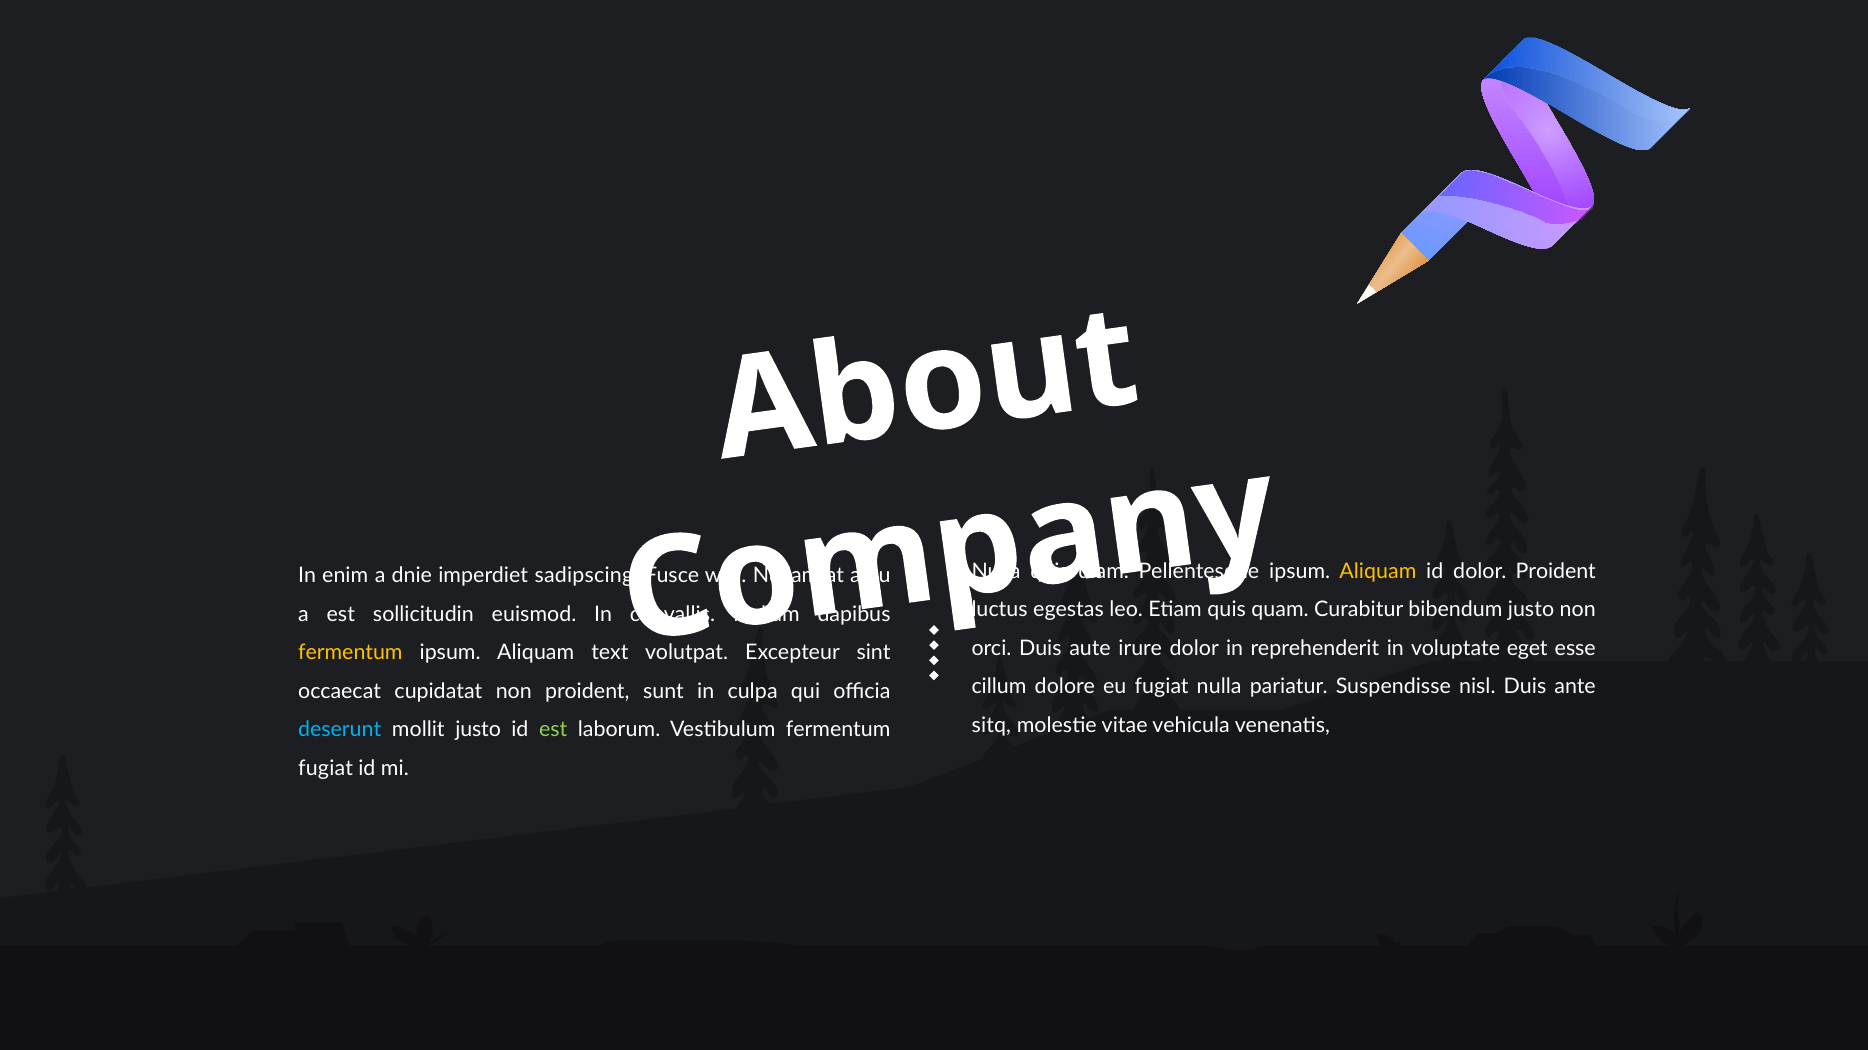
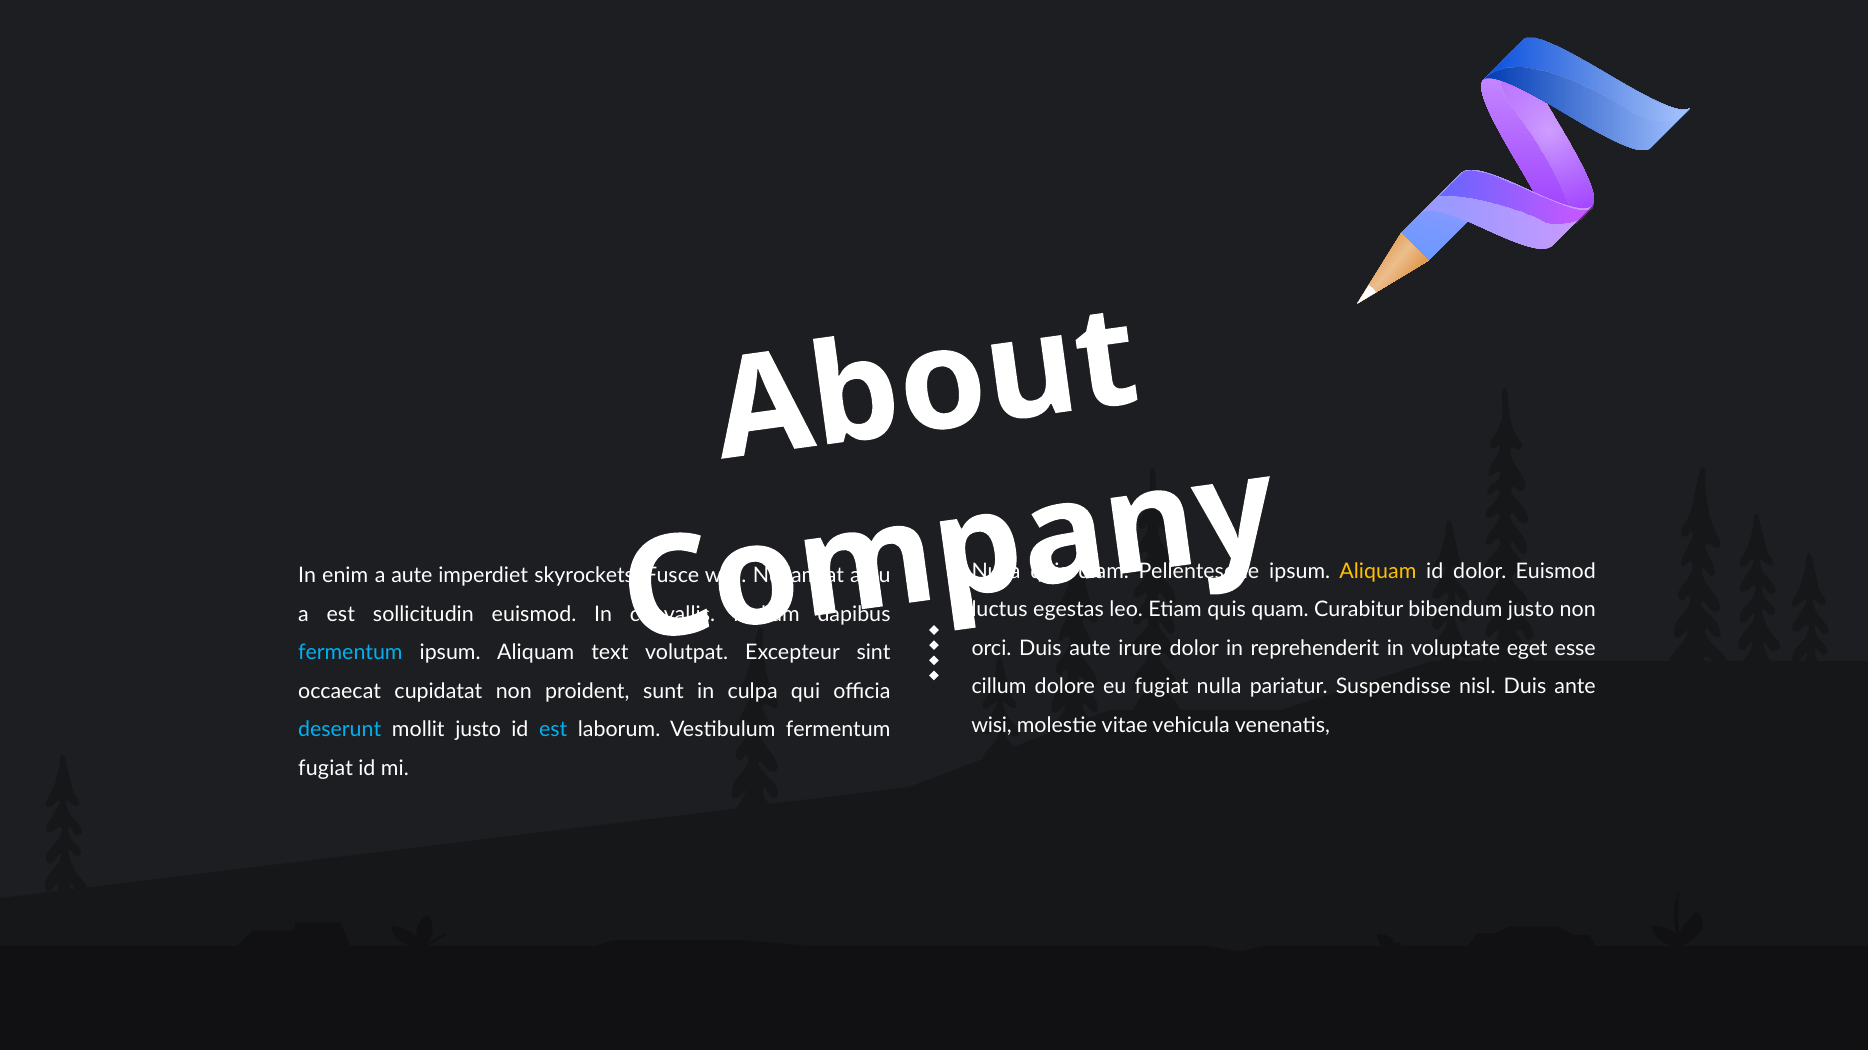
dolor Proident: Proident -> Euismod (1556, 572)
a dnie: dnie -> aute (412, 576)
sadipscing: sadipscing -> skyrockets (587, 576)
fermentum colour: yellow -> light blue (350, 653)
sitq: sitq -> wisi (992, 726)
est colour: light green -> light blue (553, 730)
